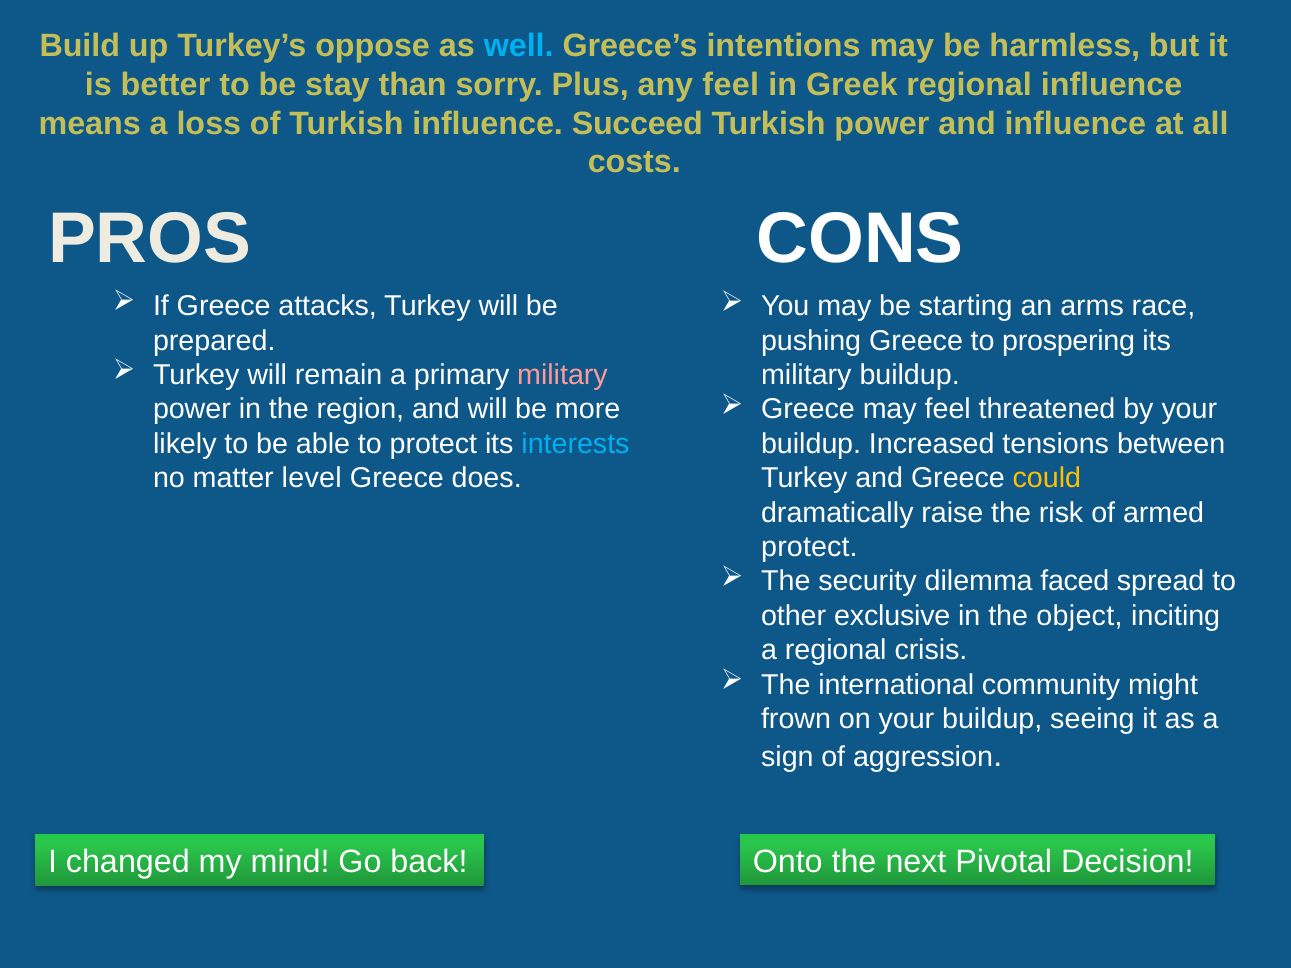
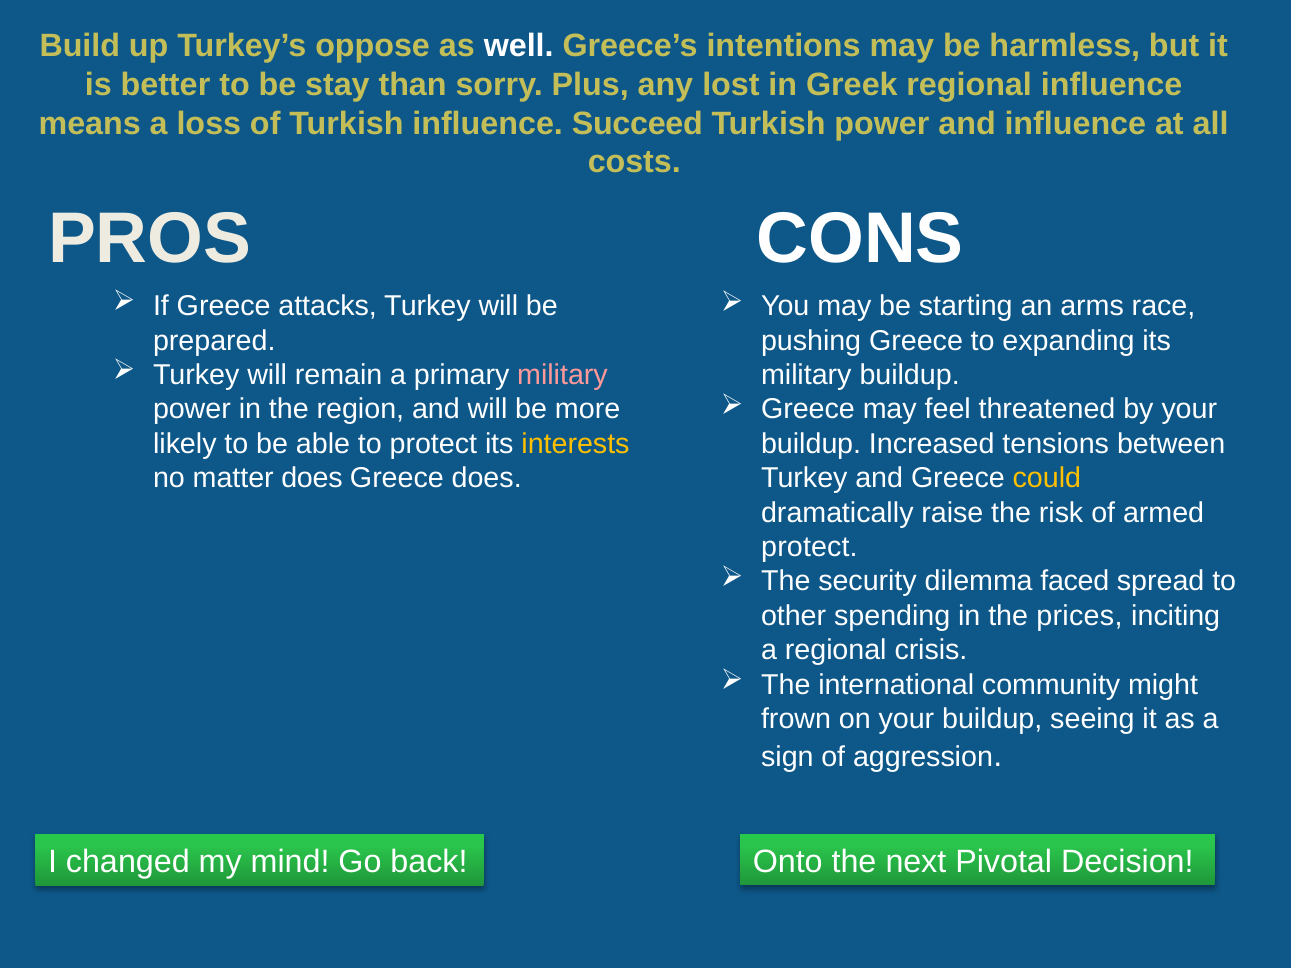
well colour: light blue -> white (519, 46)
any feel: feel -> lost (731, 85)
prospering: prospering -> expanding (1068, 341)
interests colour: light blue -> yellow (575, 444)
matter level: level -> does (312, 478)
exclusive: exclusive -> spending (892, 616)
object: object -> prices (1079, 616)
